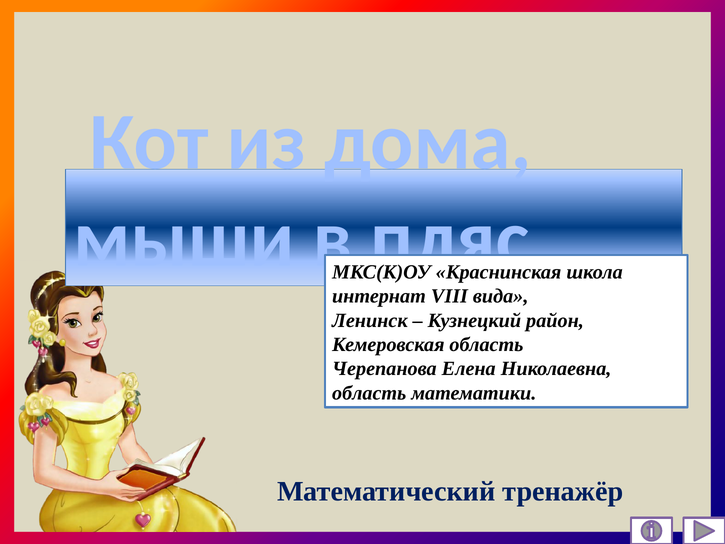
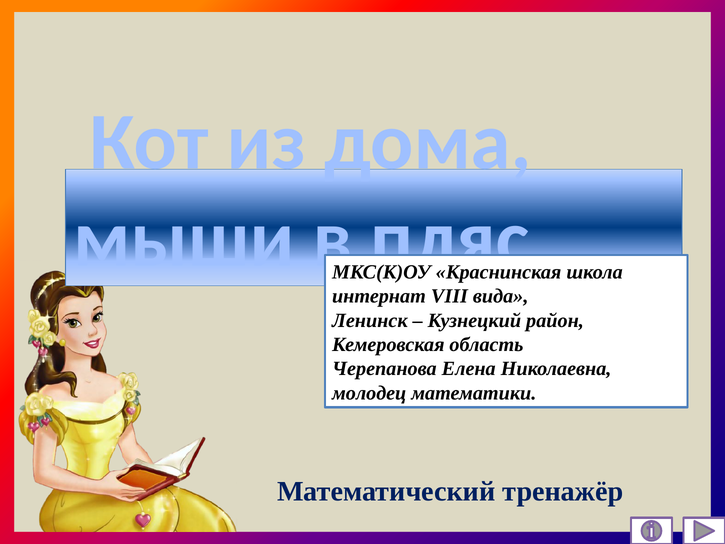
область: область -> молодец (369, 393)
